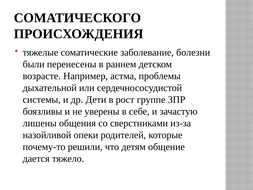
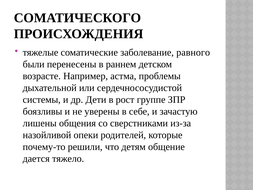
болезни: болезни -> равного (193, 52)
